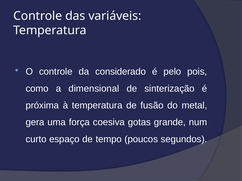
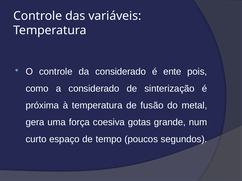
pelo: pelo -> ente (172, 72)
a dimensional: dimensional -> considerado (94, 89)
